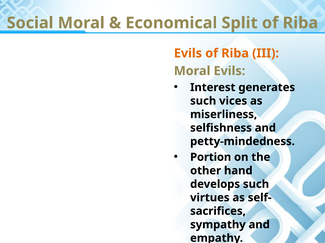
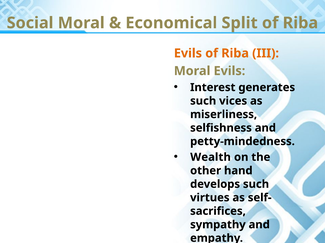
Portion: Portion -> Wealth (211, 158)
